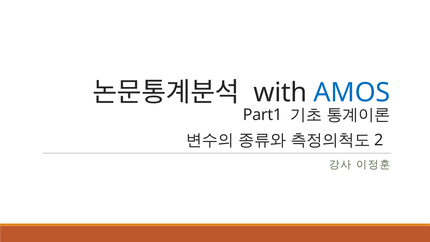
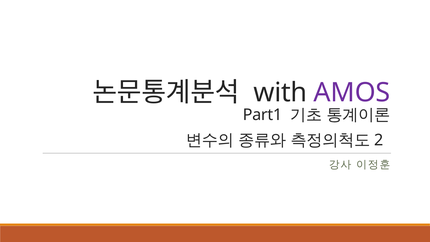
AMOS colour: blue -> purple (352, 93)
